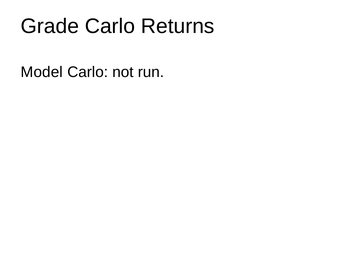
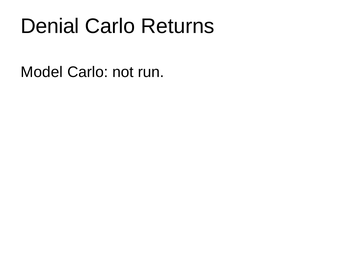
Grade: Grade -> Denial (50, 26)
